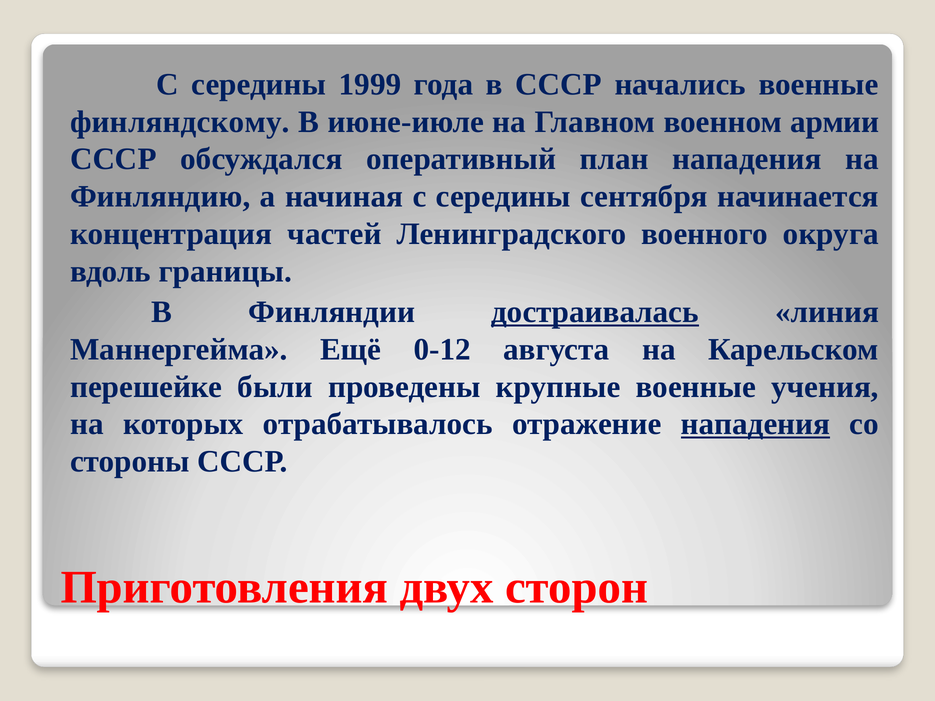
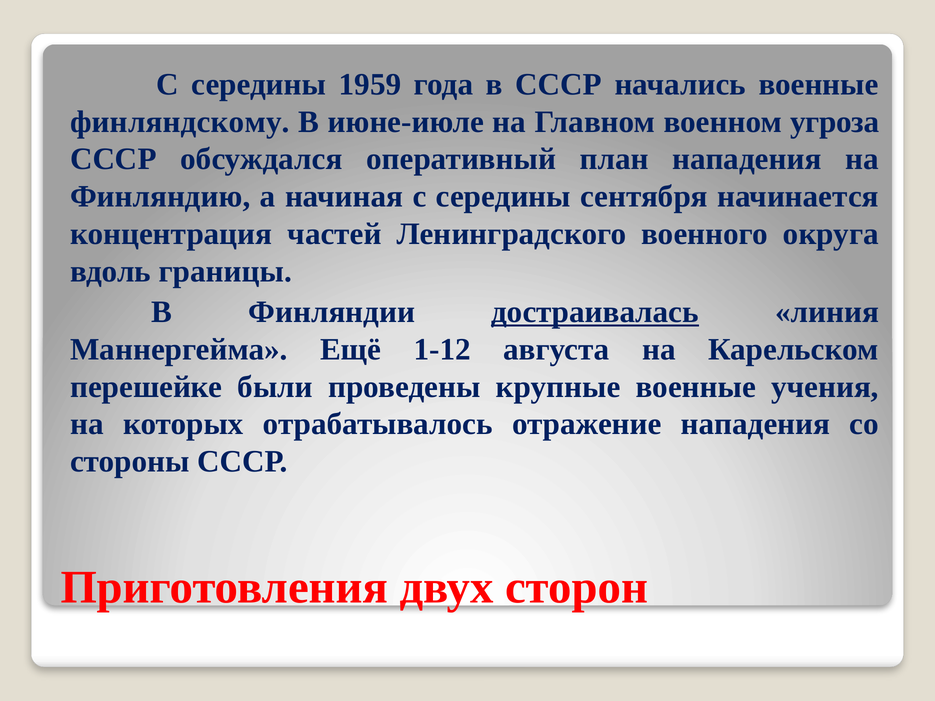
1999: 1999 -> 1959 (370, 84)
армии: армии -> угроза (835, 122)
0-12: 0-12 -> 1-12 (442, 350)
нападения underline: present -> none (756, 424)
